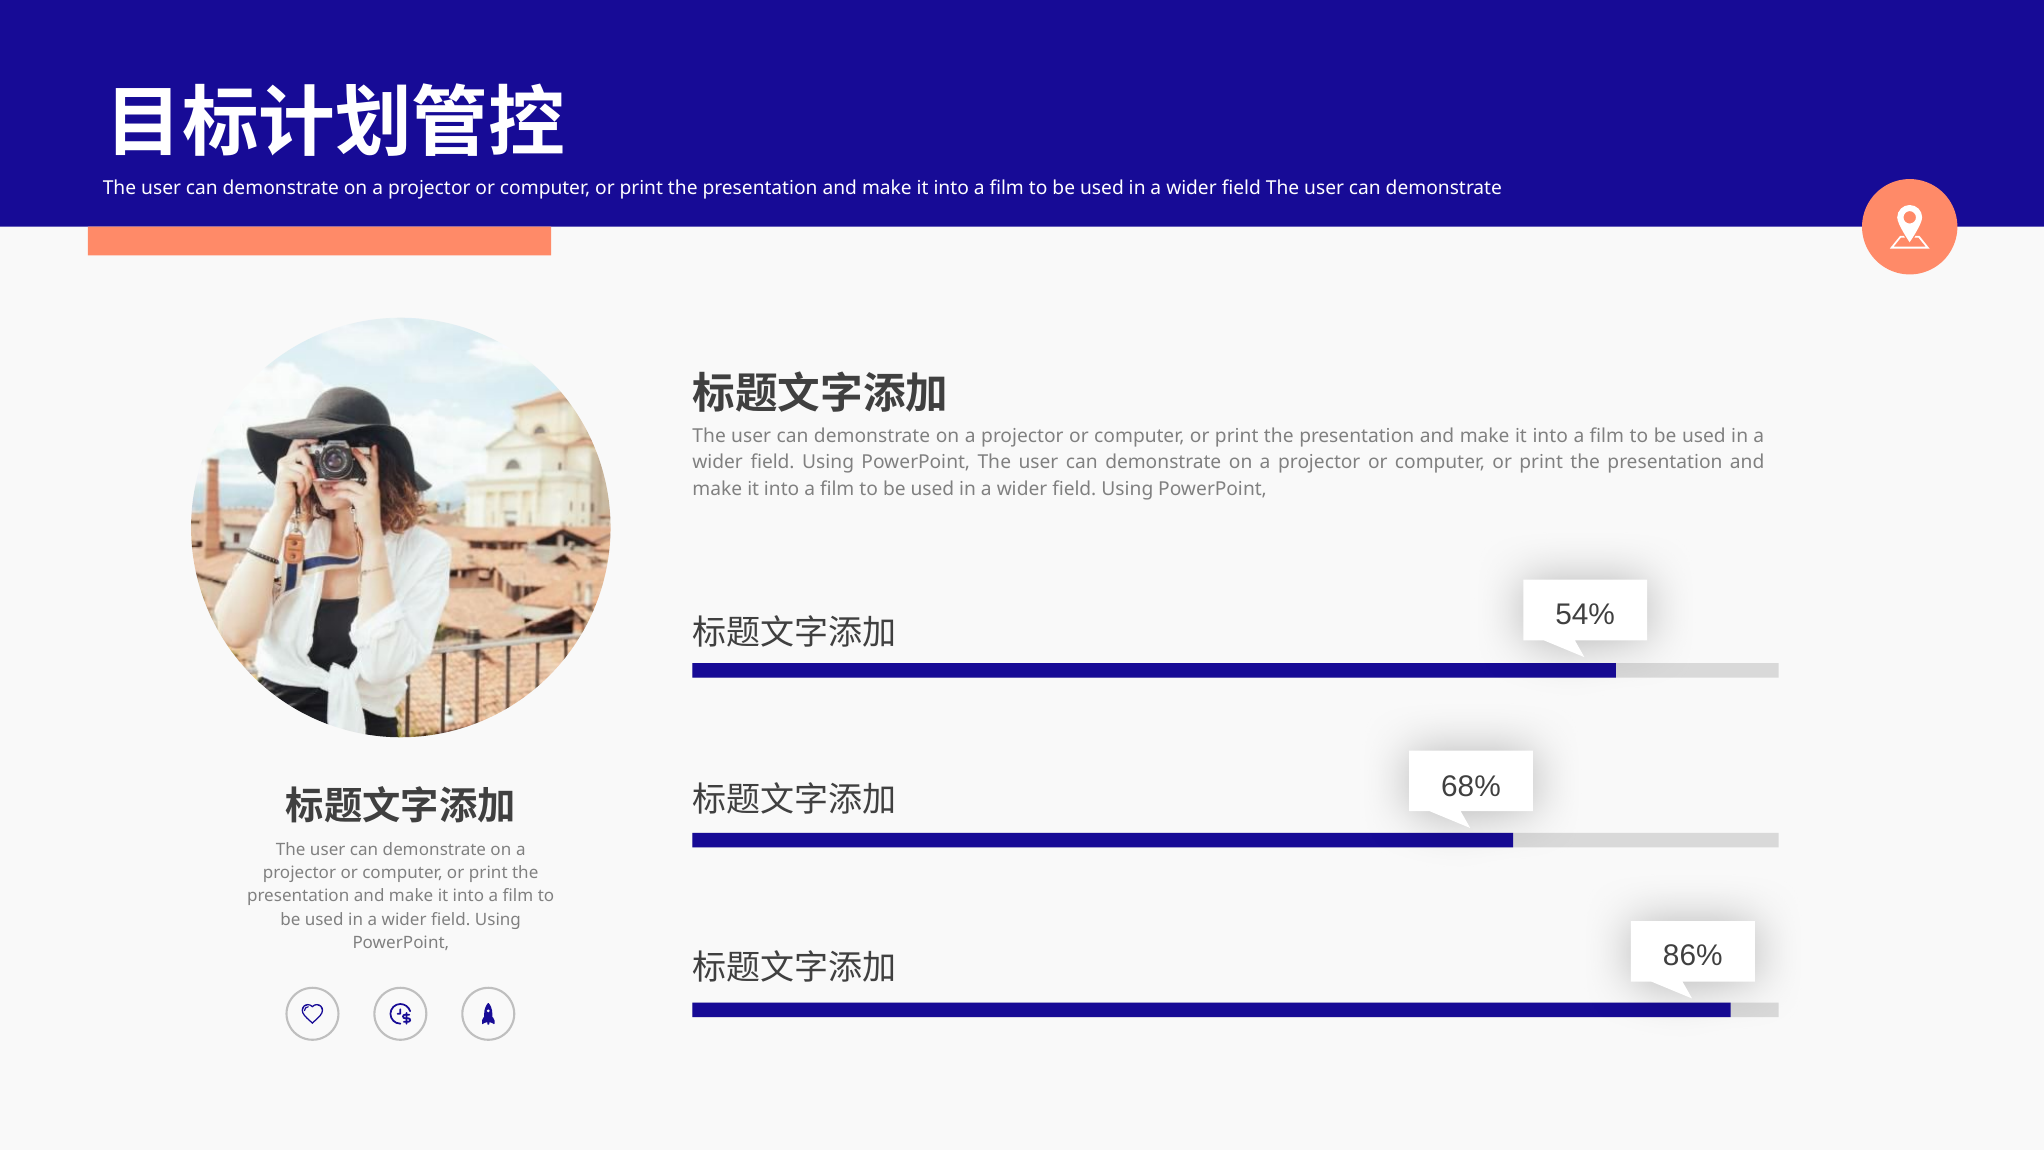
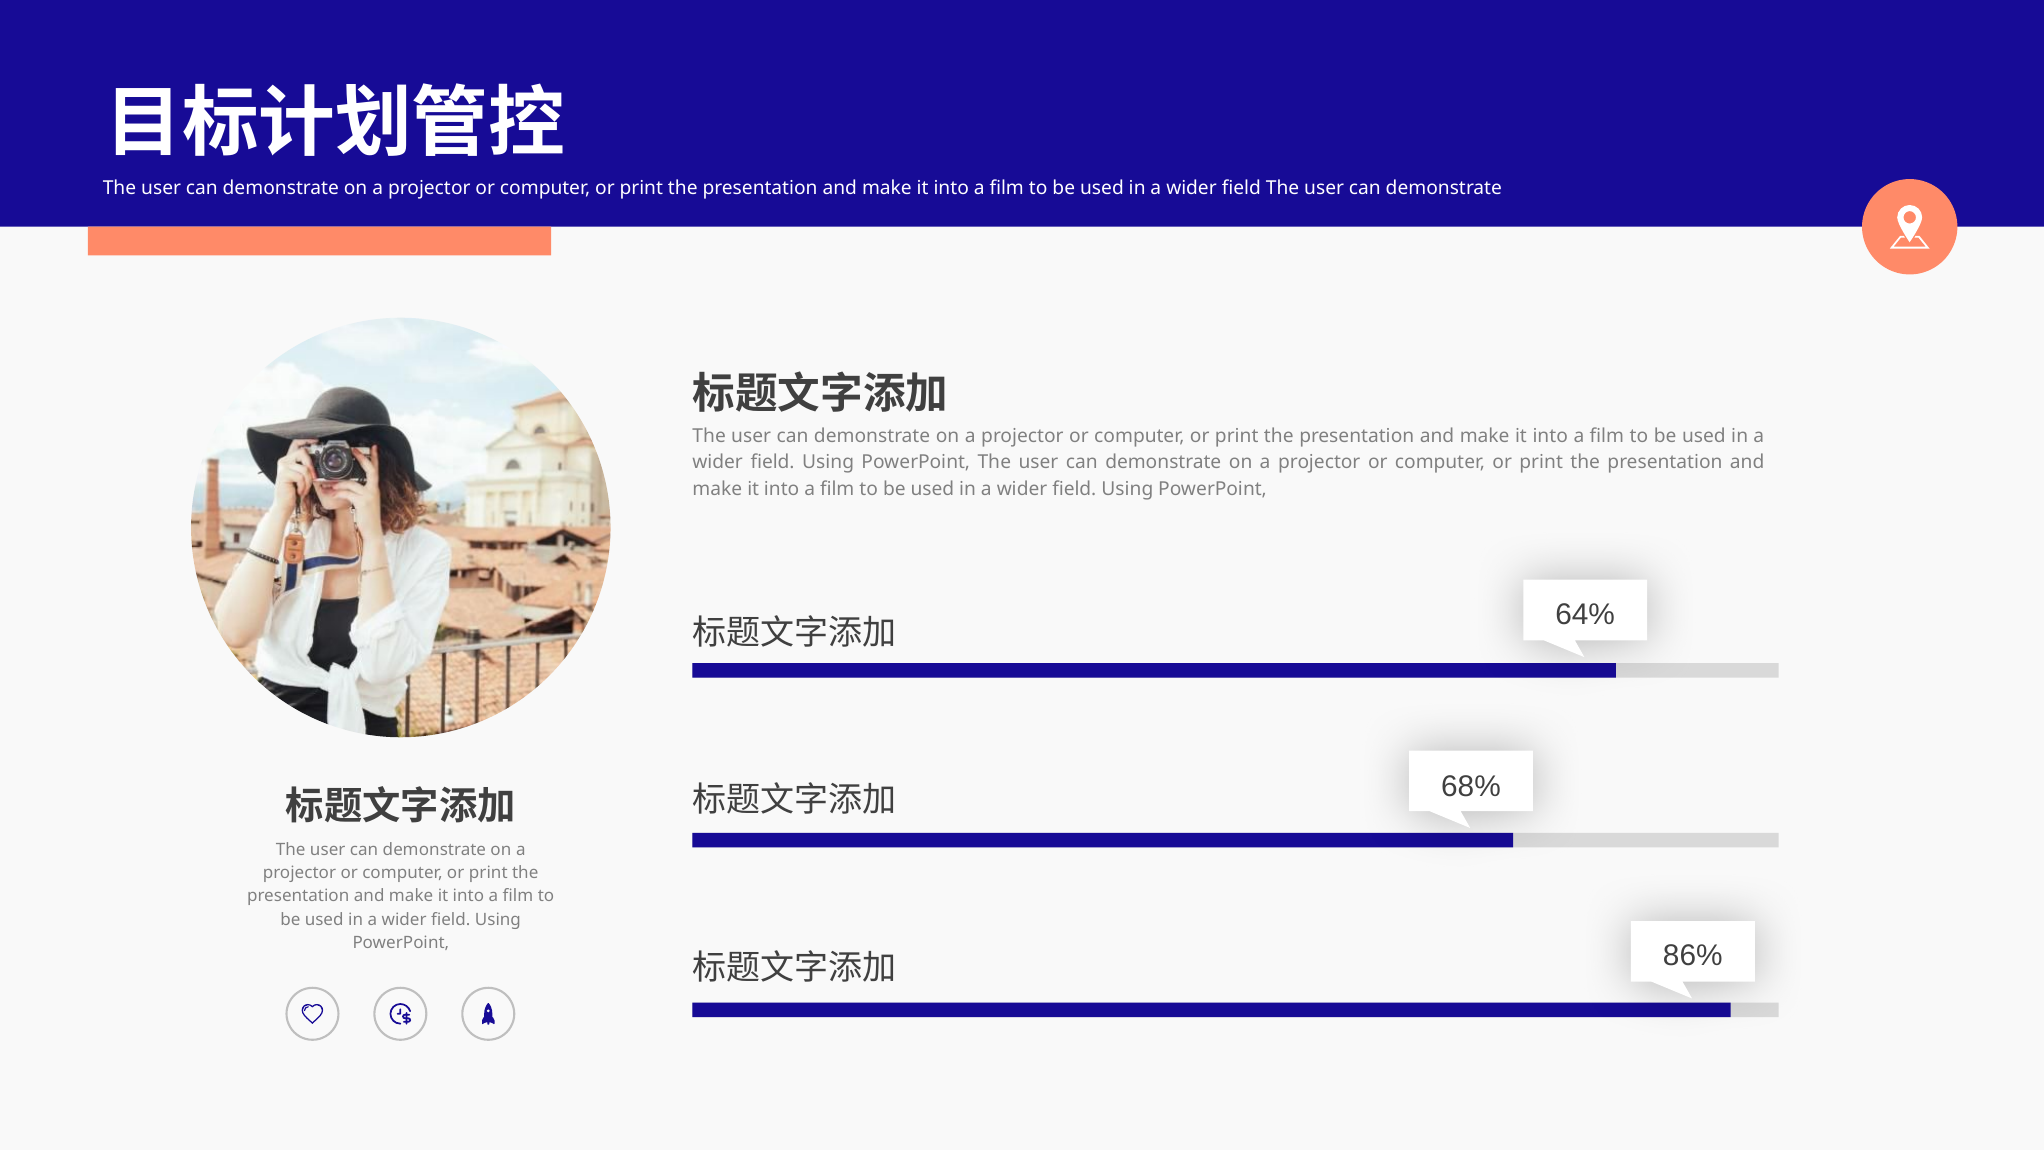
54%: 54% -> 64% (1585, 615)
